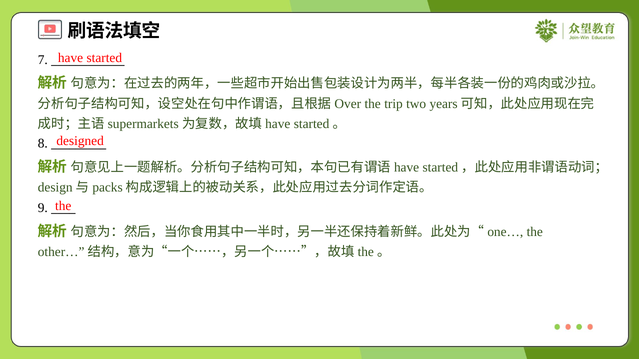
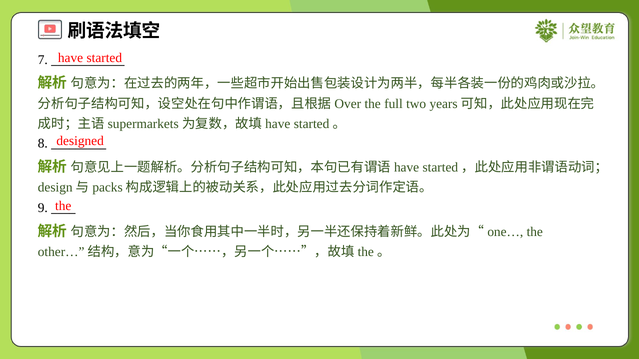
trip: trip -> full (393, 104)
